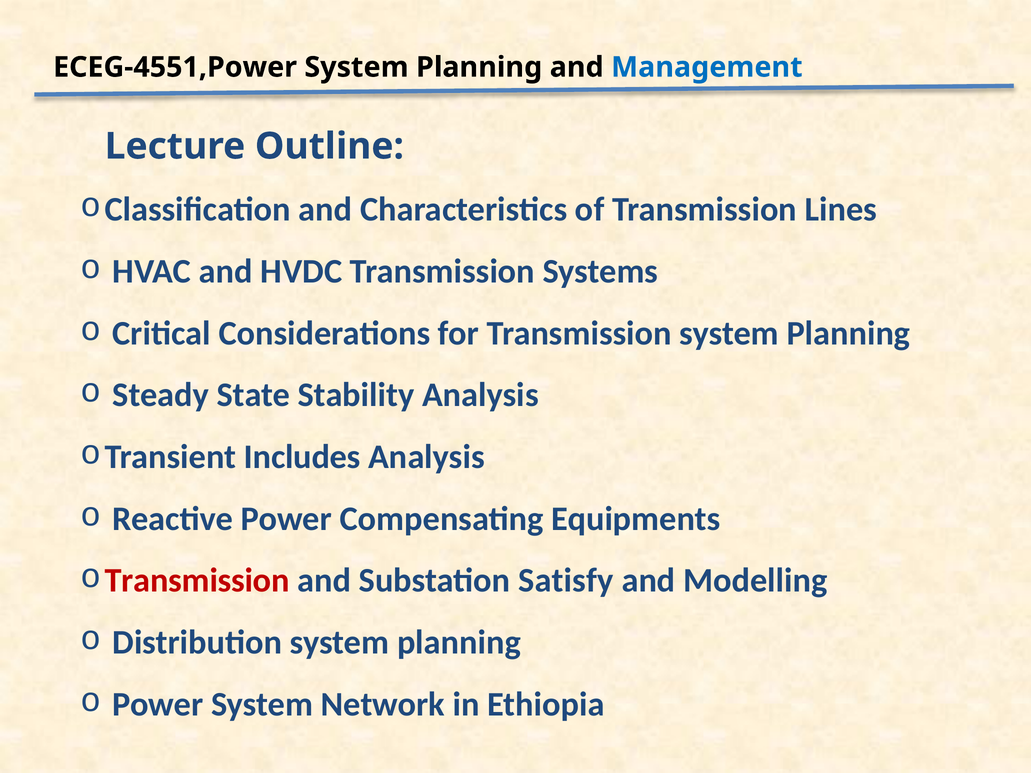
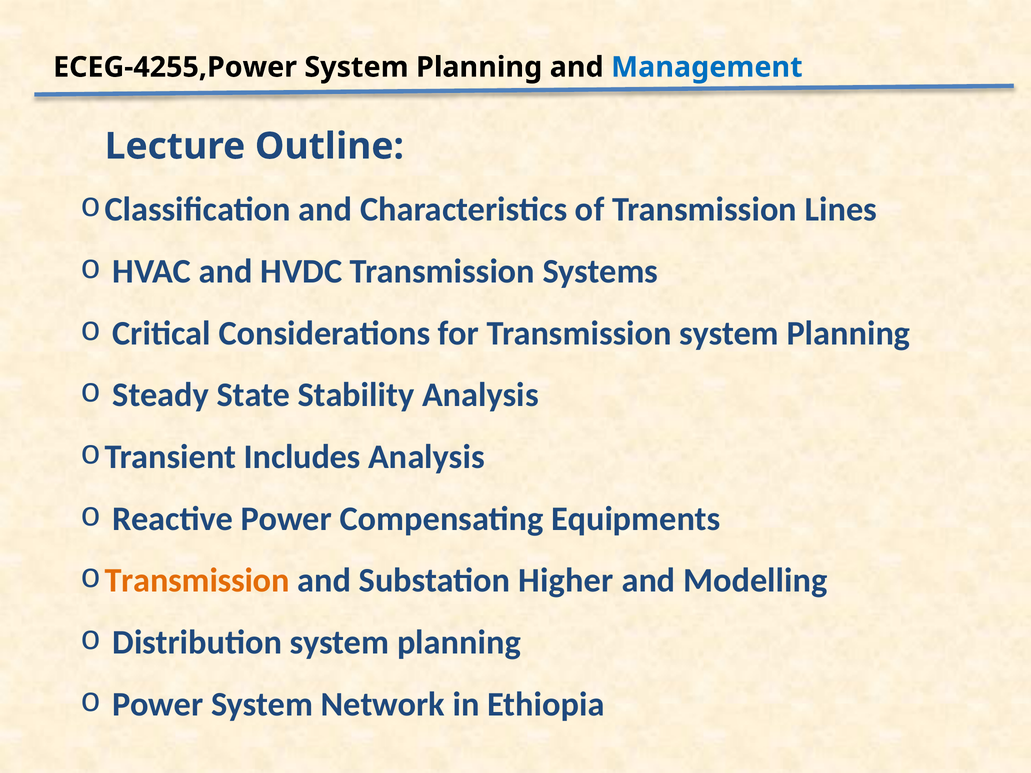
ECEG-4551,Power: ECEG-4551,Power -> ECEG-4255,Power (175, 67)
Transmission colour: red -> orange (197, 581)
Satisfy: Satisfy -> Higher (566, 581)
